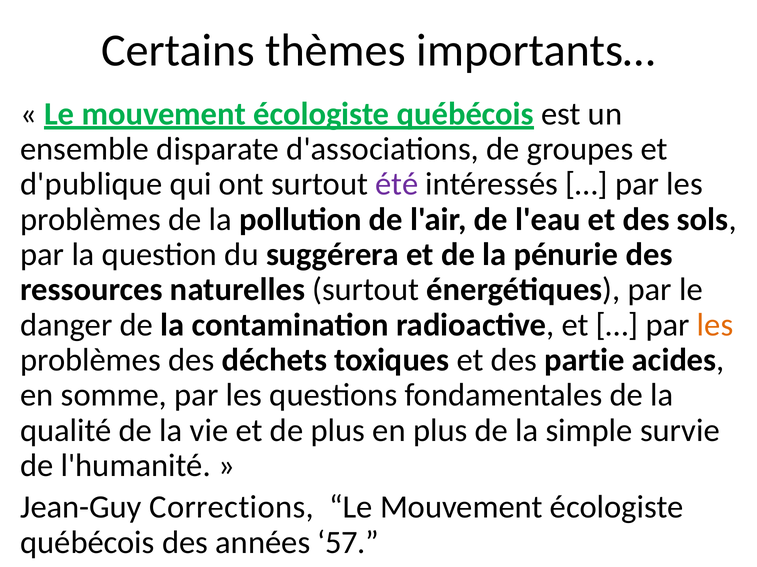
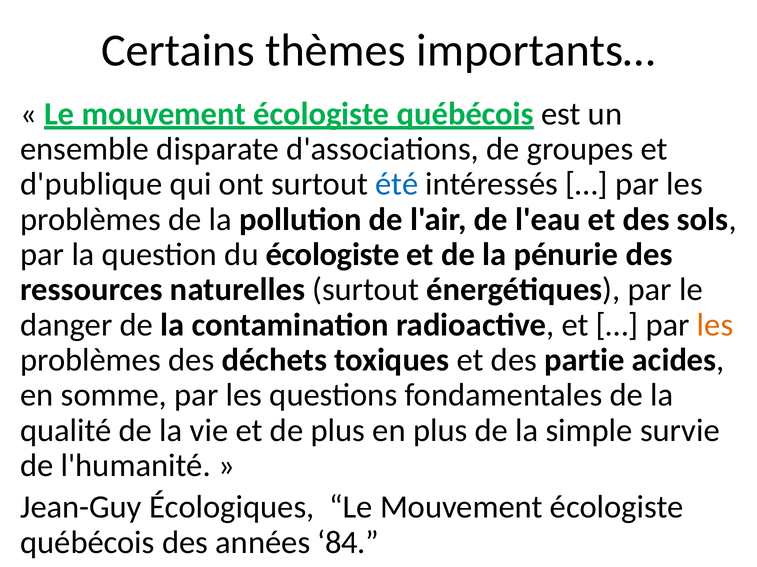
été colour: purple -> blue (397, 184)
du suggérera: suggérera -> écologiste (333, 255)
Corrections: Corrections -> Écologiques (232, 508)
57: 57 -> 84 (348, 543)
